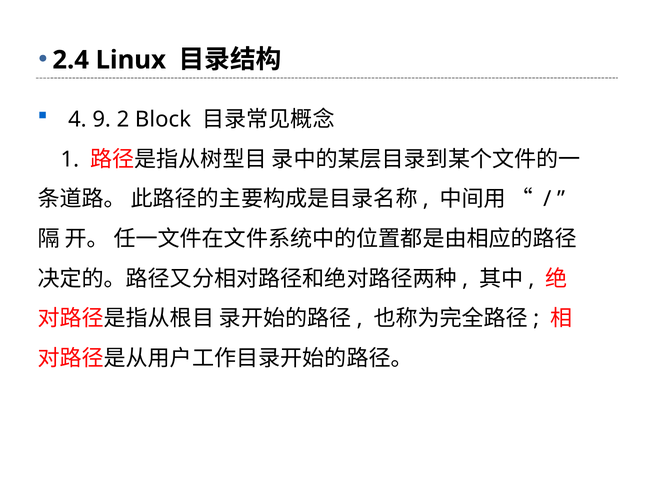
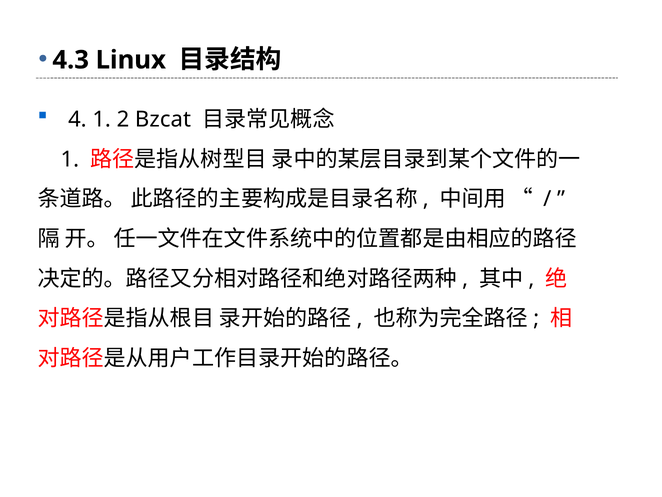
2.4: 2.4 -> 4.3 (71, 60)
4 9: 9 -> 1 (102, 120)
Block: Block -> Bzcat (163, 120)
